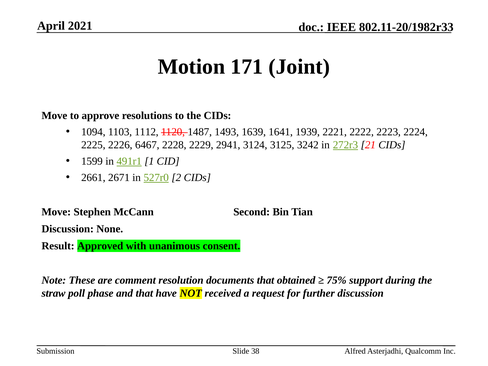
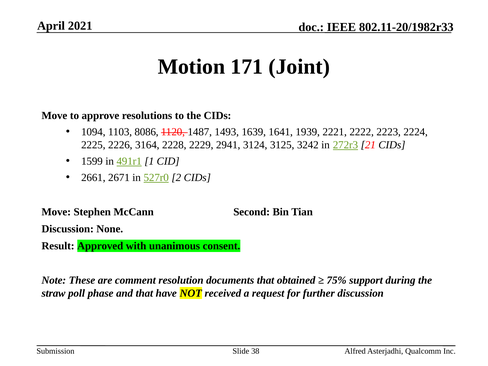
1112: 1112 -> 8086 (147, 132)
6467: 6467 -> 3164 (147, 145)
